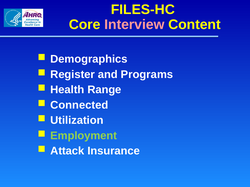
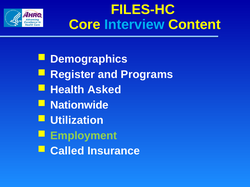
Interview colour: pink -> light blue (134, 25)
Range: Range -> Asked (104, 90)
Connected: Connected -> Nationwide (79, 105)
Attack: Attack -> Called (67, 151)
